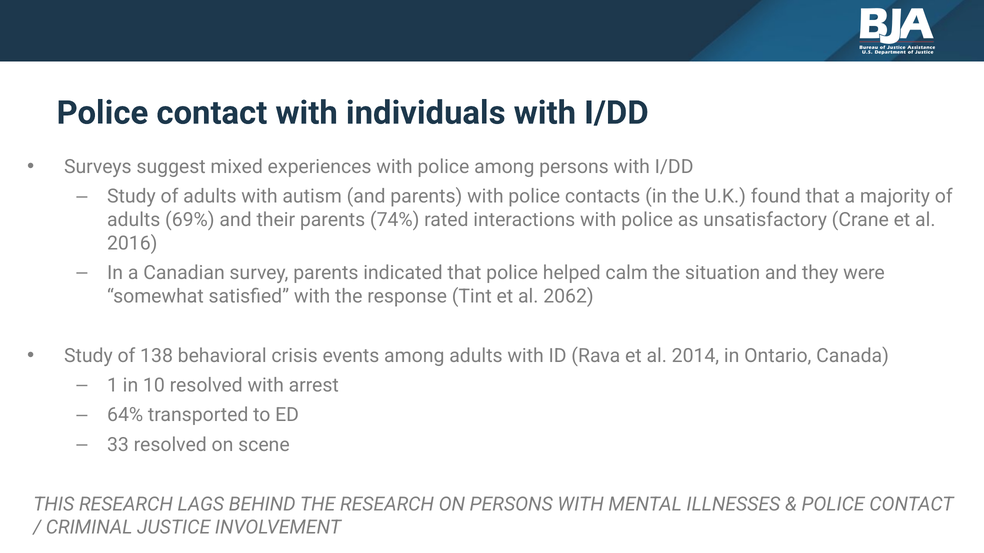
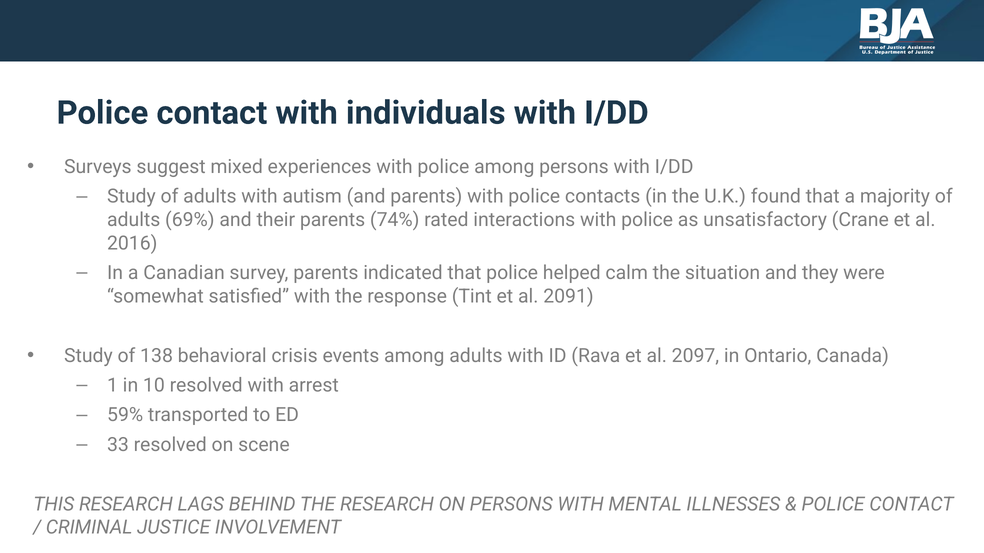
2062: 2062 -> 2091 (568, 297)
2014: 2014 -> 2097 (695, 356)
64%: 64% -> 59% (125, 415)
